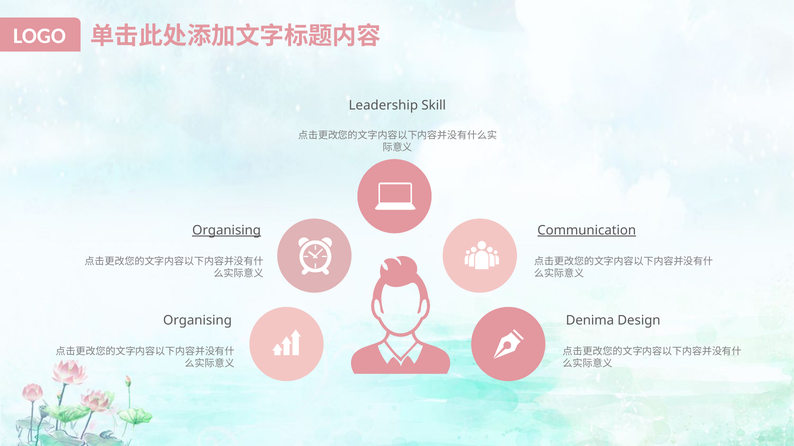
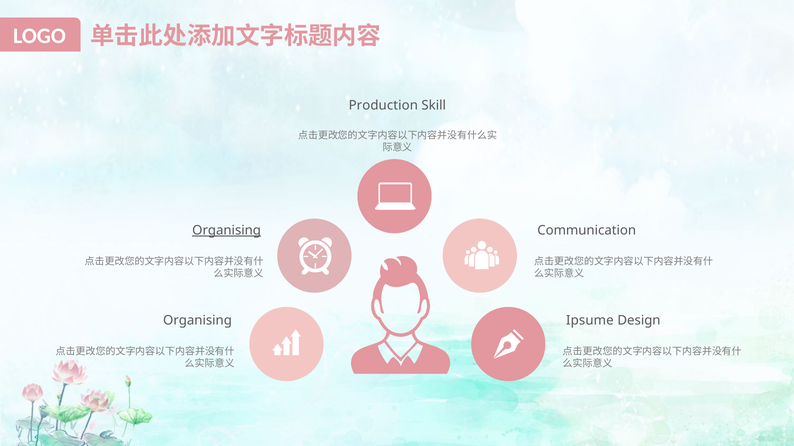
Leadership: Leadership -> Production (383, 106)
Communication underline: present -> none (587, 231)
Denima: Denima -> Ipsume (590, 321)
